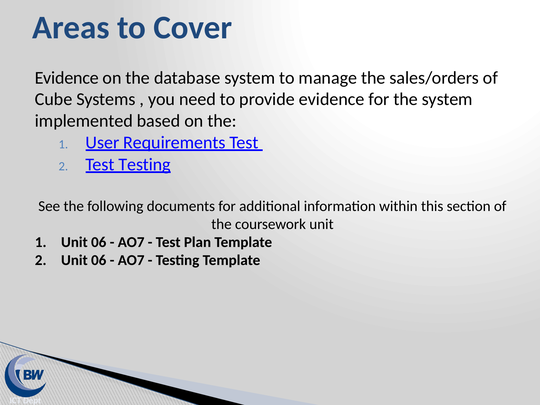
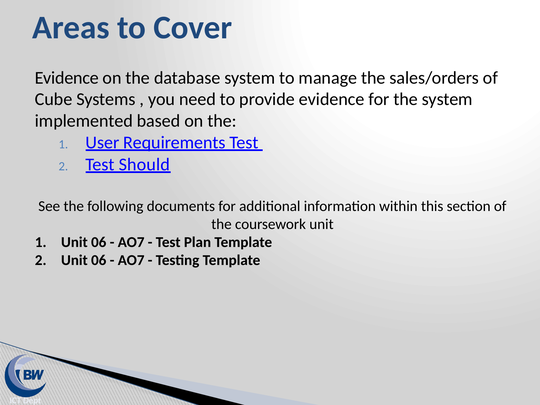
Test Testing: Testing -> Should (144, 164)
